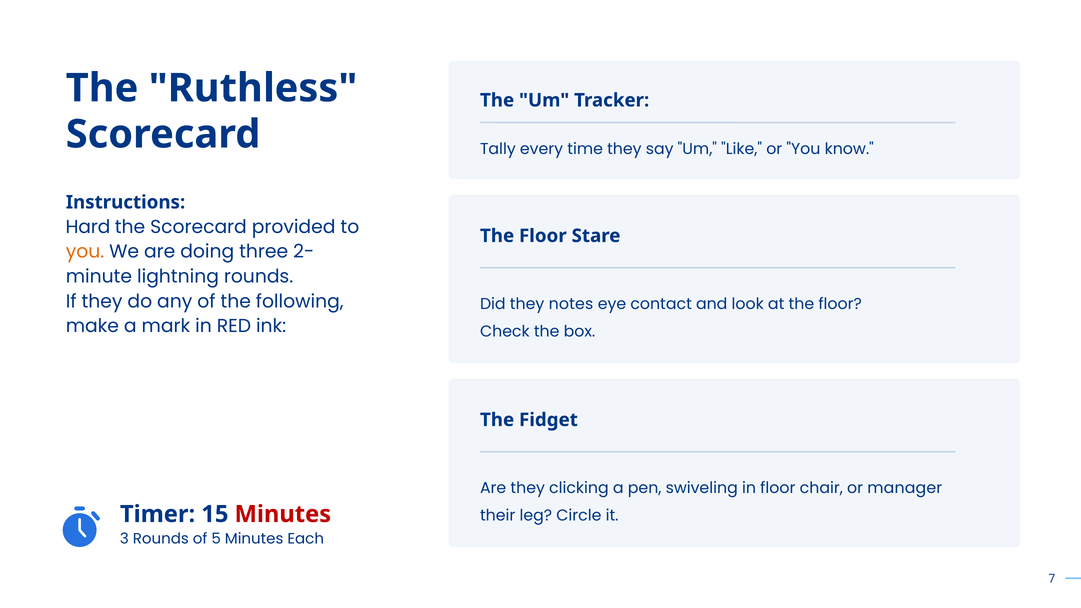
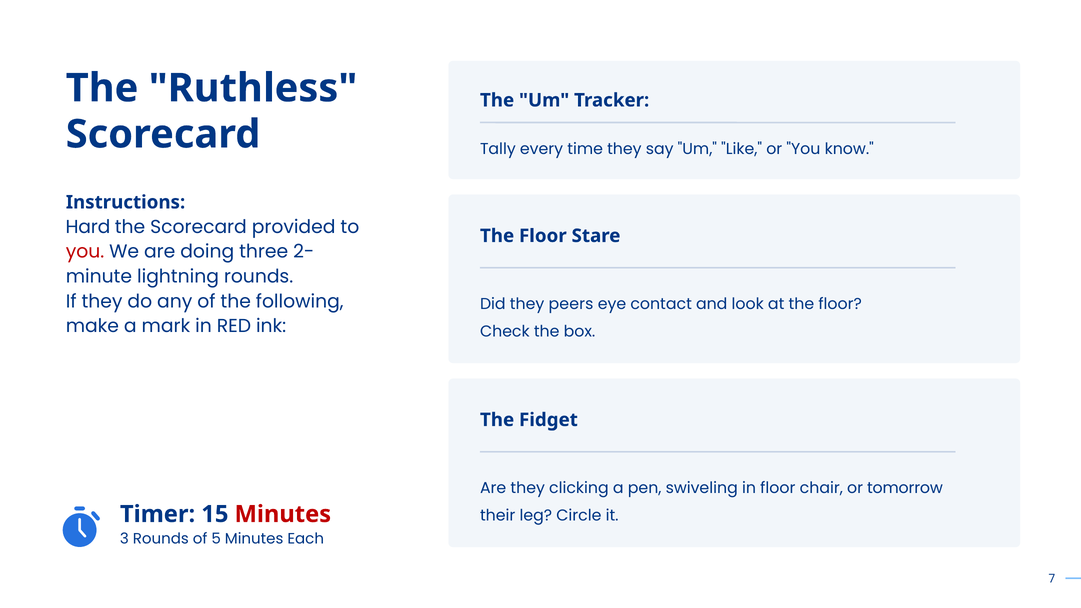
you colour: orange -> red (85, 252)
notes: notes -> peers (571, 304)
manager: manager -> tomorrow (905, 488)
